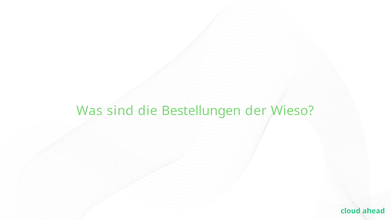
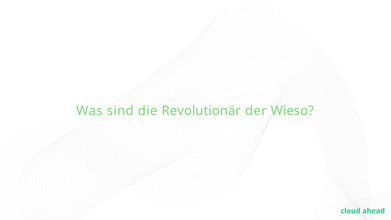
Bestellungen: Bestellungen -> Revolutionär (201, 111)
